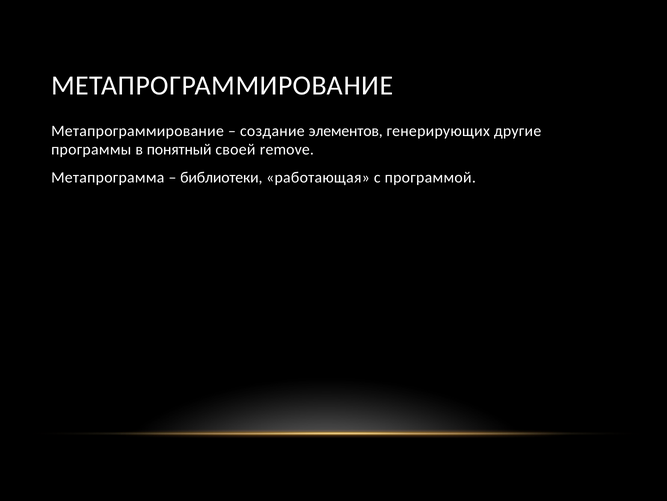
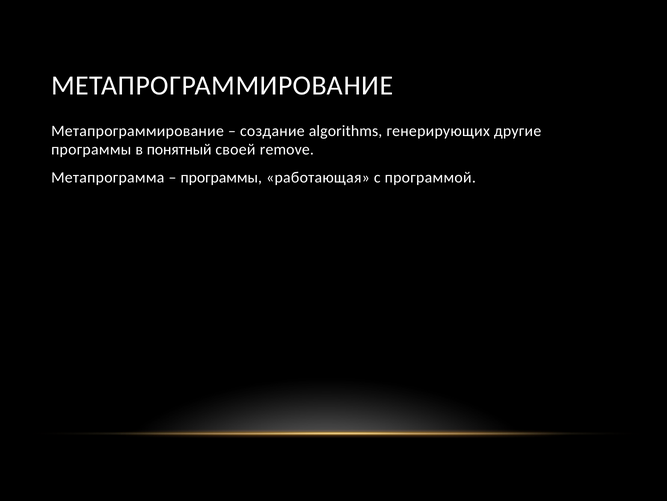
элементов: элементов -> algorithms (346, 131)
библиотеки: библиотеки -> программы (221, 177)
